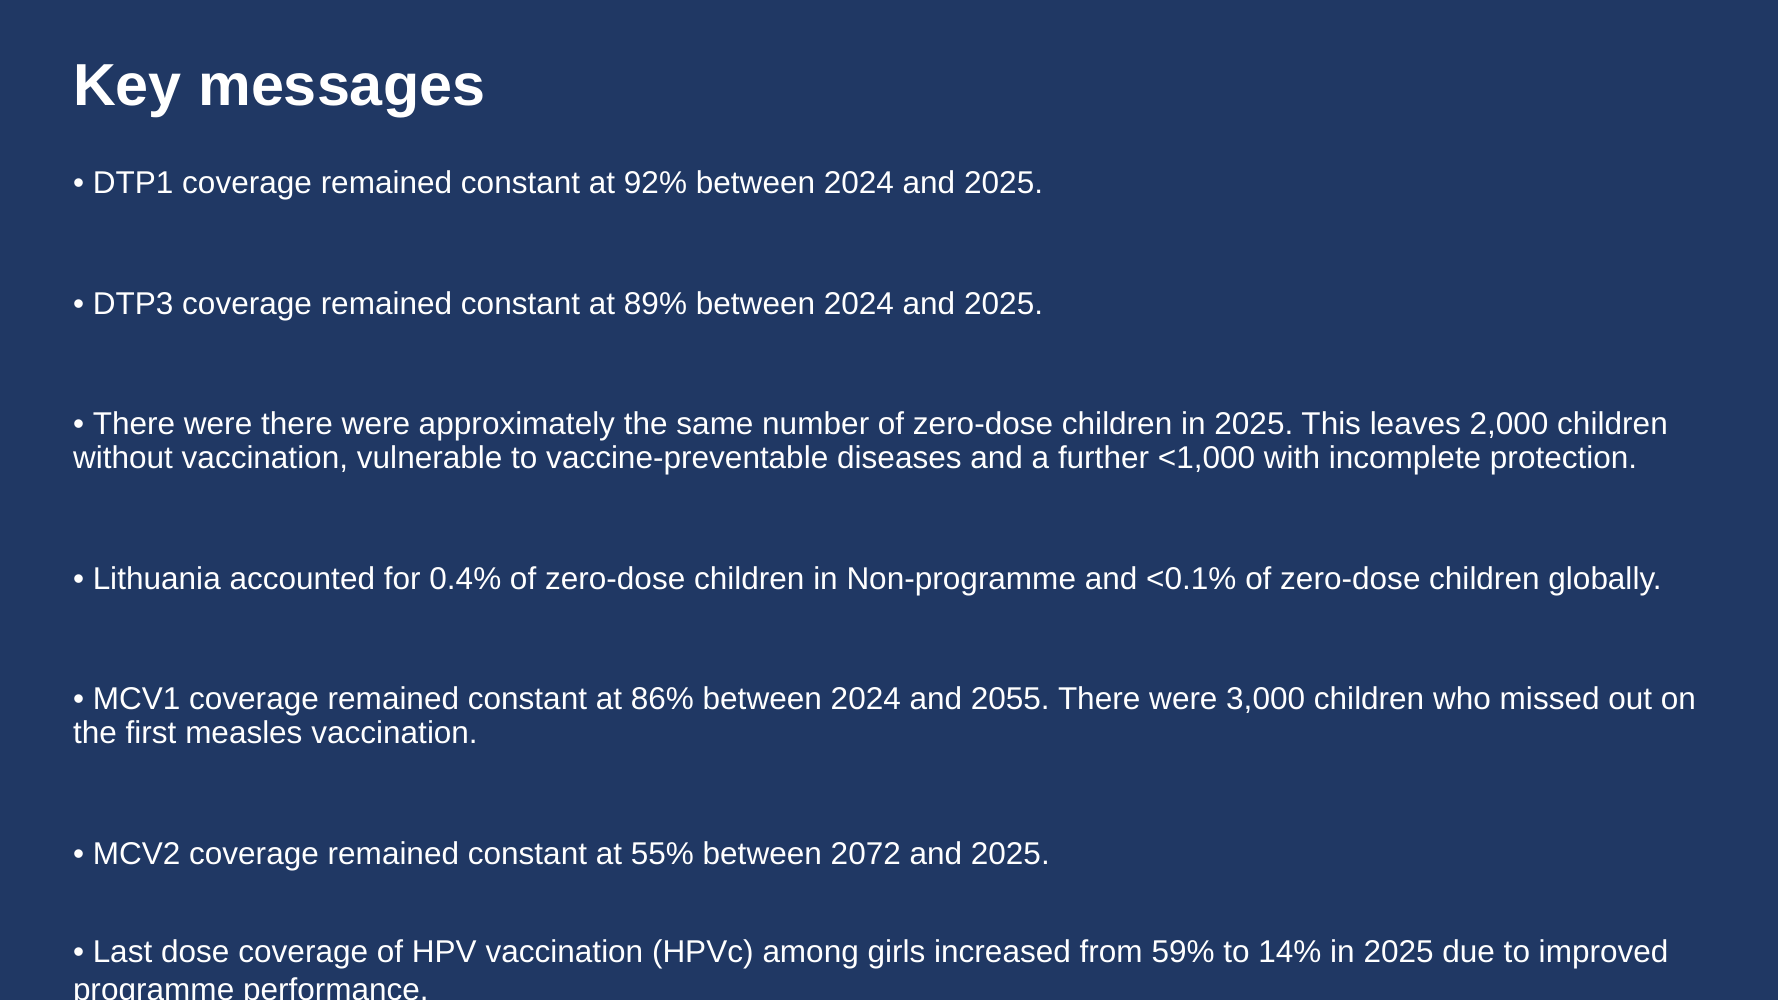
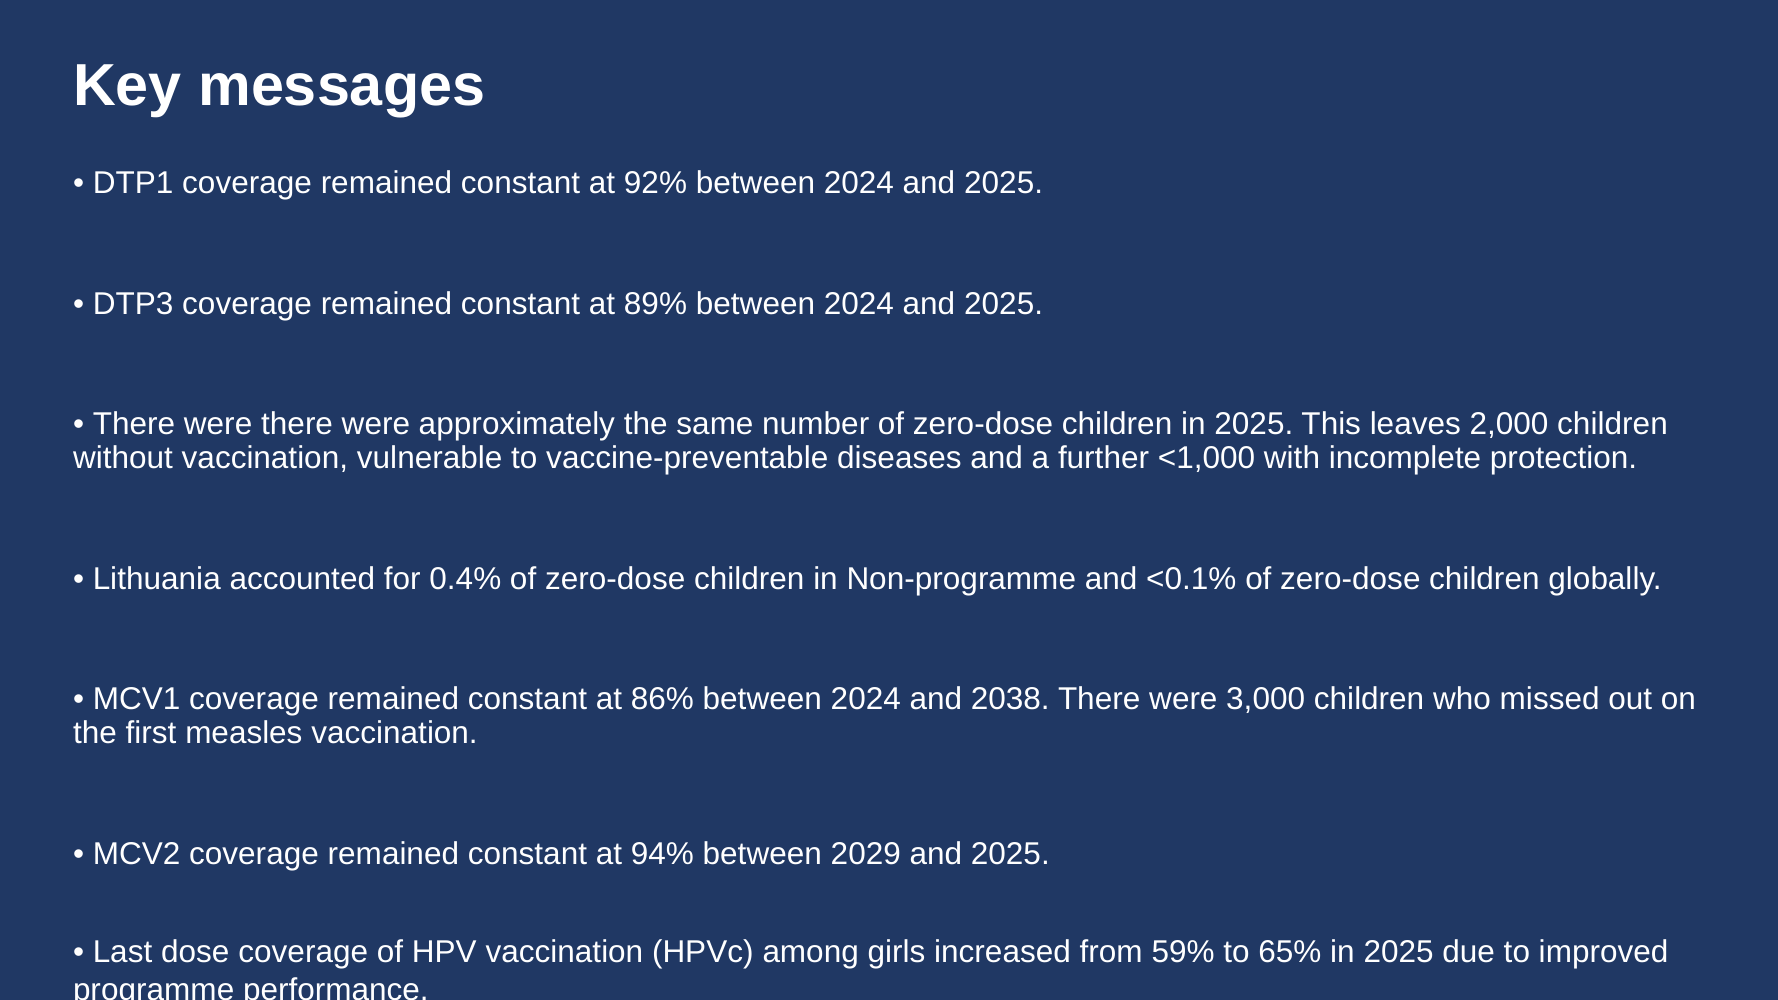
2055: 2055 -> 2038 (1010, 700)
55%: 55% -> 94% (662, 854)
2072: 2072 -> 2029 (866, 854)
14%: 14% -> 65% (1290, 953)
